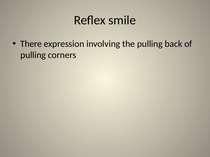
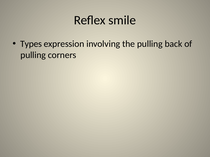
There: There -> Types (31, 44)
